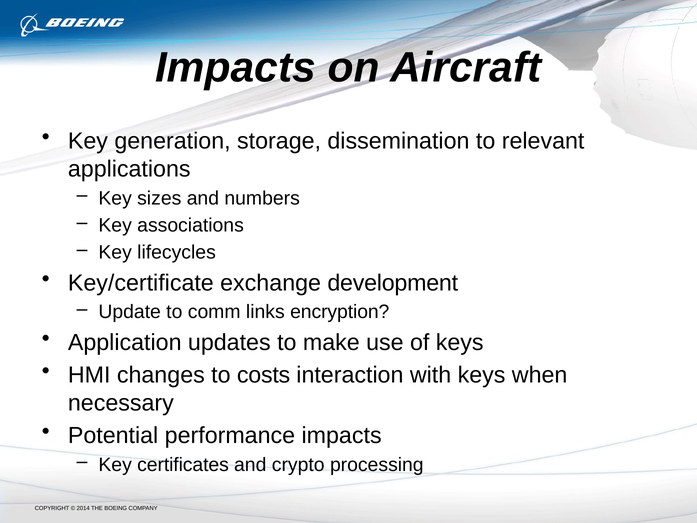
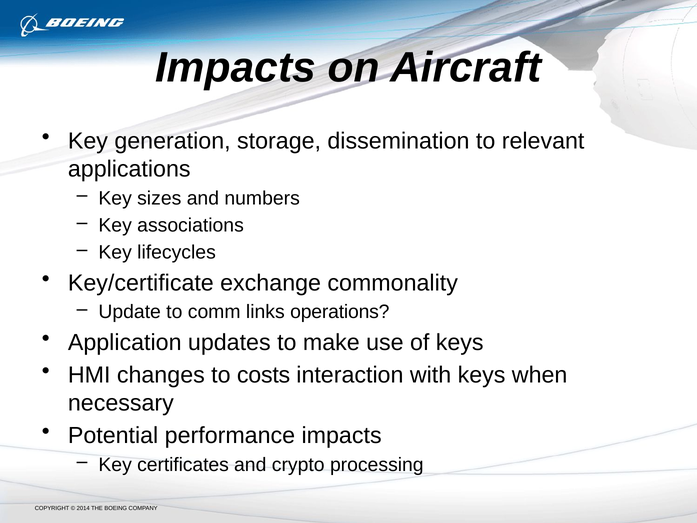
development: development -> commonality (393, 283)
encryption: encryption -> operations (340, 312)
